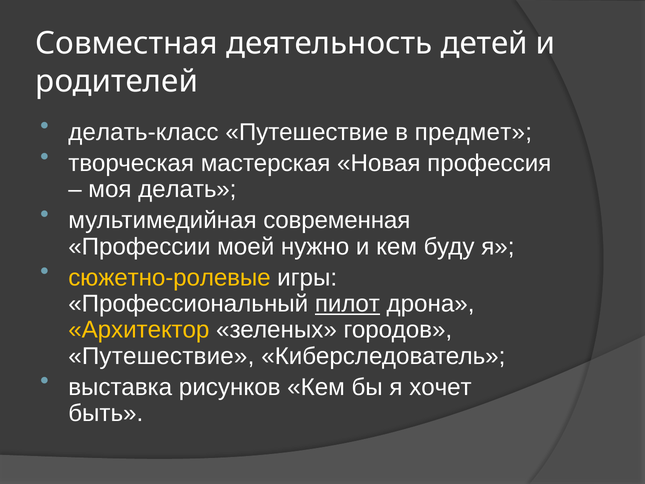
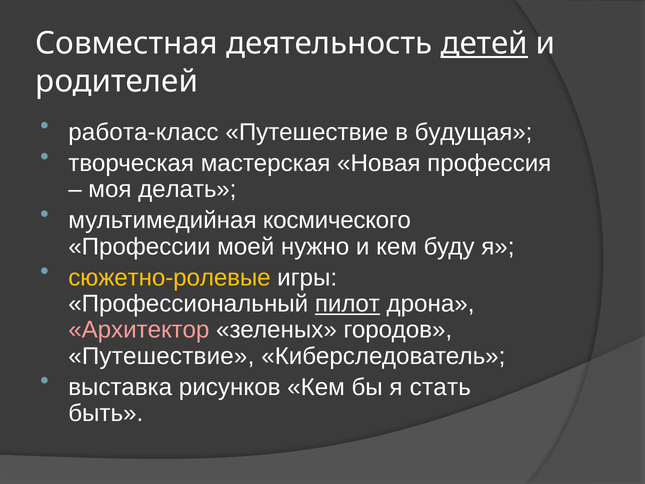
детей underline: none -> present (484, 44)
делать-класс: делать-класс -> работа-класс (143, 132)
предмет: предмет -> будущая (474, 132)
современная: современная -> космического (337, 220)
Архитектор colour: yellow -> pink (139, 330)
хочет: хочет -> стать (440, 387)
